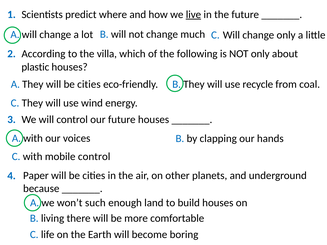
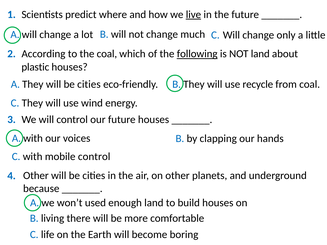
the villa: villa -> coal (107, 54)
following underline: none -> present (197, 54)
NOT only: only -> land (260, 54)
4 Paper: Paper -> Other (36, 176)
such: such -> used (95, 203)
